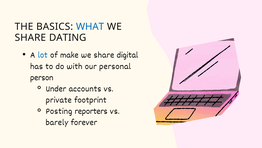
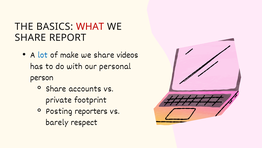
WHAT colour: blue -> red (90, 27)
DATING: DATING -> REPORT (68, 38)
digital: digital -> videos (127, 55)
Under: Under -> Share (56, 88)
forever: forever -> respect (84, 122)
